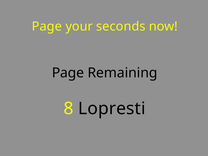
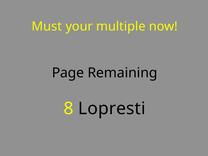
Page: Page -> Must (47, 26)
seconds: seconds -> multiple (121, 26)
